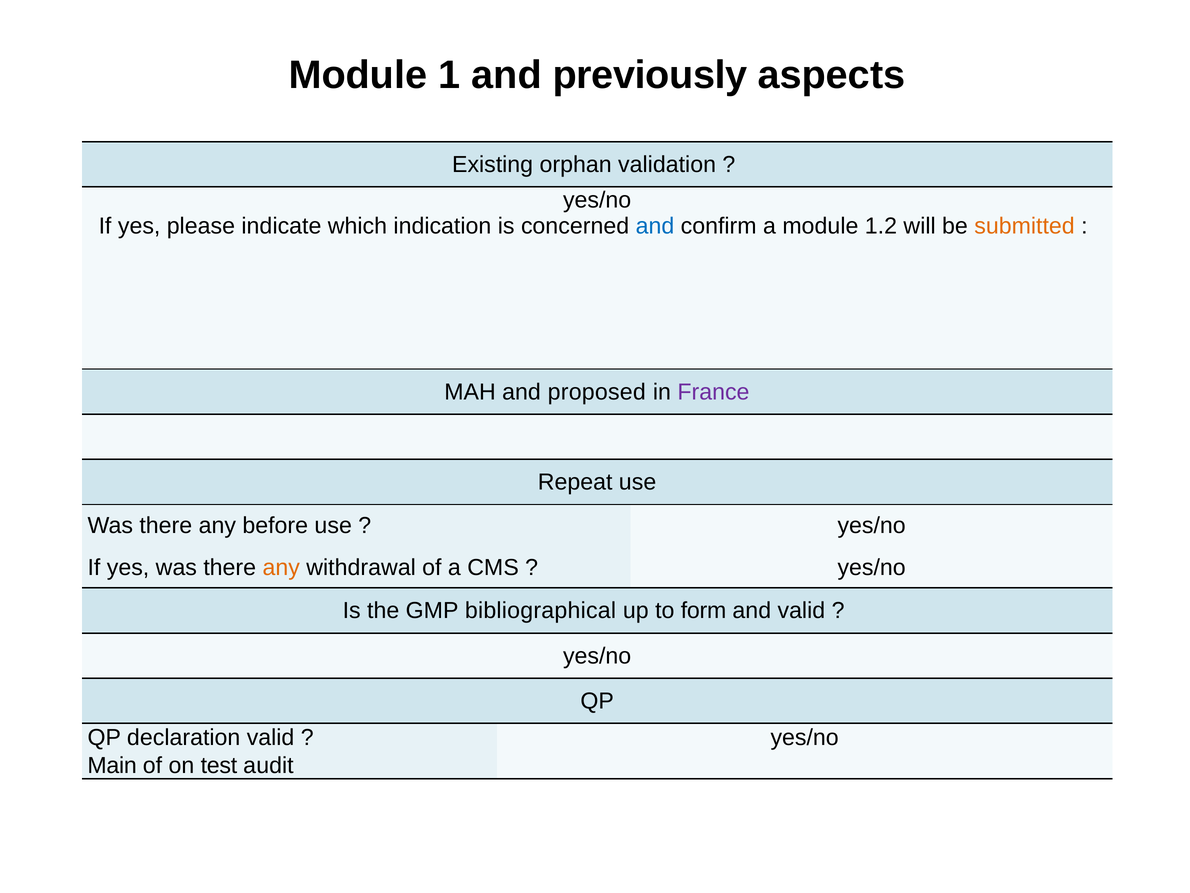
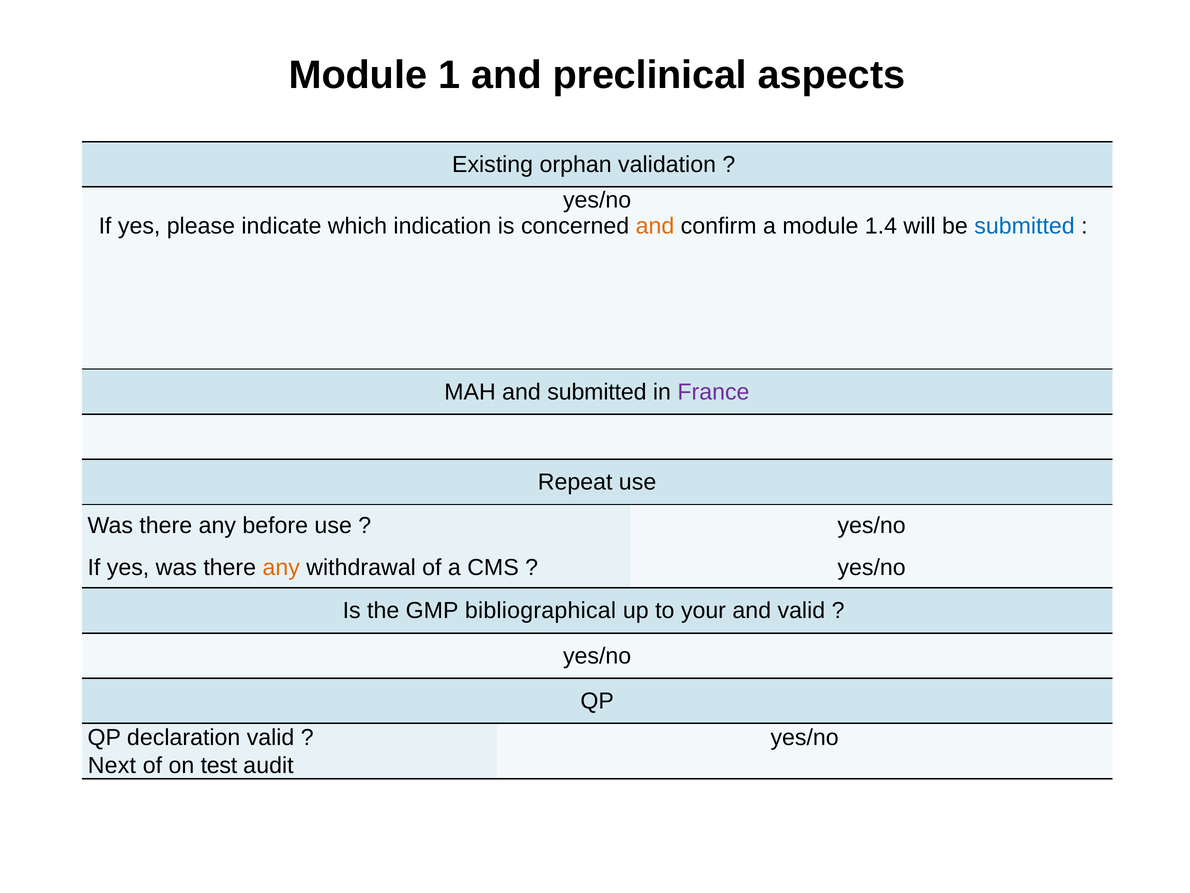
previously: previously -> preclinical (650, 75)
and colour: blue -> orange (655, 226)
1.2: 1.2 -> 1.4 (881, 226)
submitted colour: orange -> blue (1024, 226)
and proposed: proposed -> submitted (597, 392)
form: form -> your (703, 611)
Main: Main -> Next (112, 765)
